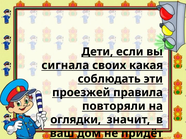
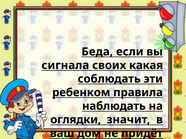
Дети: Дети -> Беда (97, 52)
проезжей: проезжей -> ребенком (81, 93)
повторяли: повторяли -> наблюдать (114, 106)
